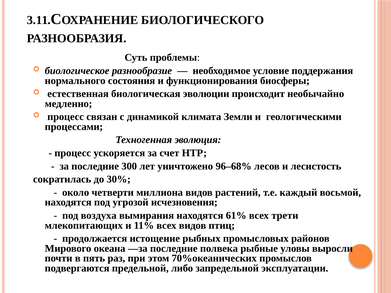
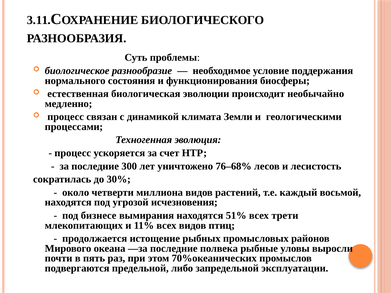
96–68%: 96–68% -> 76–68% (234, 166)
воздуха: воздуха -> бизнесе (99, 216)
61%: 61% -> 51% (236, 216)
